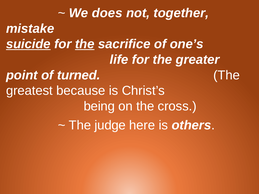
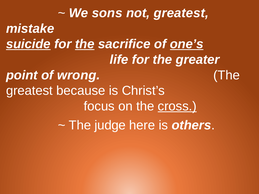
does: does -> sons (107, 13)
not together: together -> greatest (181, 13)
one’s underline: none -> present (187, 44)
turned: turned -> wrong (79, 75)
being: being -> focus (99, 106)
cross underline: none -> present (177, 106)
